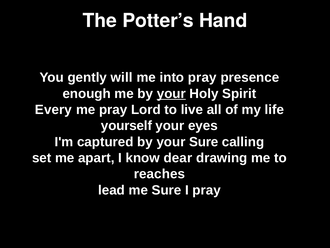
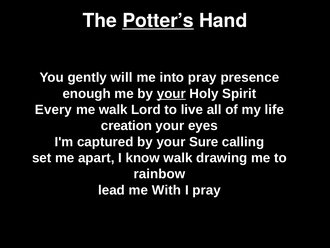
Potter’s underline: none -> present (158, 21)
me pray: pray -> walk (113, 110)
yourself: yourself -> creation (126, 126)
know dear: dear -> walk (178, 158)
reaches: reaches -> rainbow (159, 174)
me Sure: Sure -> With (166, 190)
